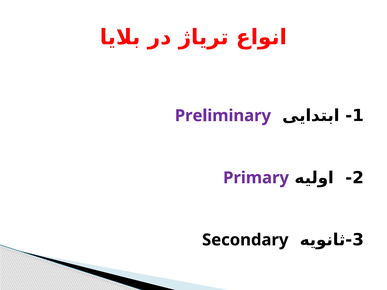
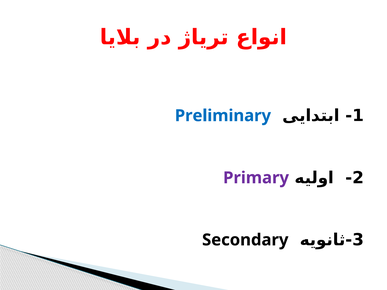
Preliminary colour: purple -> blue (223, 116)
